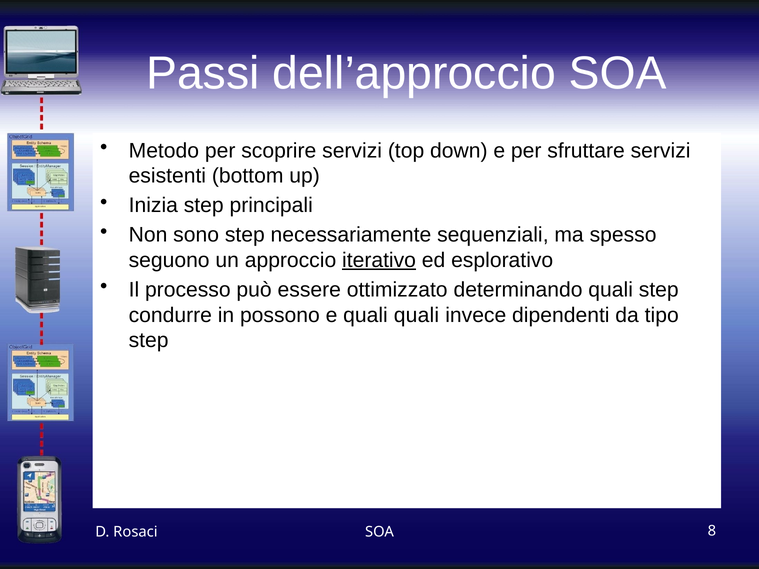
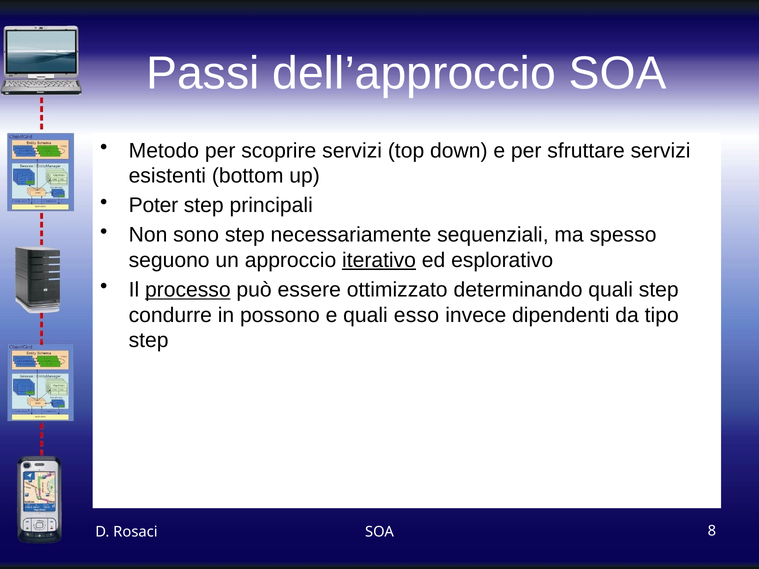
Inizia: Inizia -> Poter (153, 206)
processo underline: none -> present (188, 290)
quali quali: quali -> esso (416, 315)
